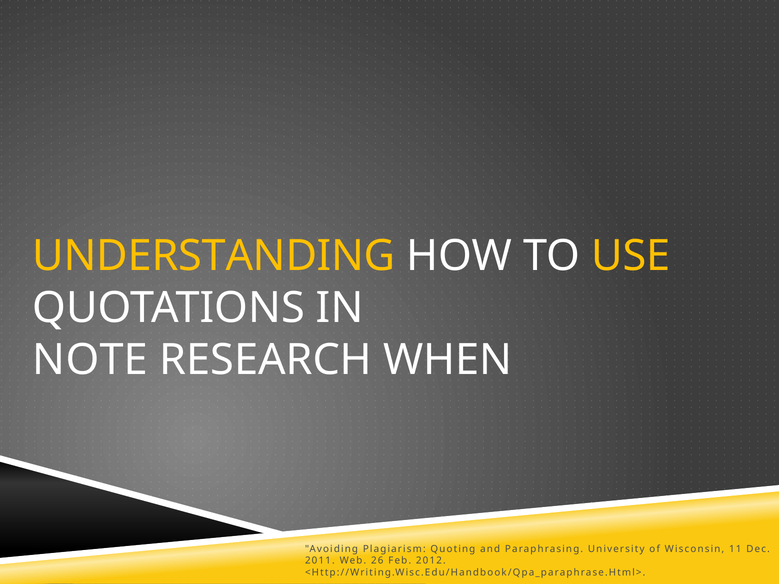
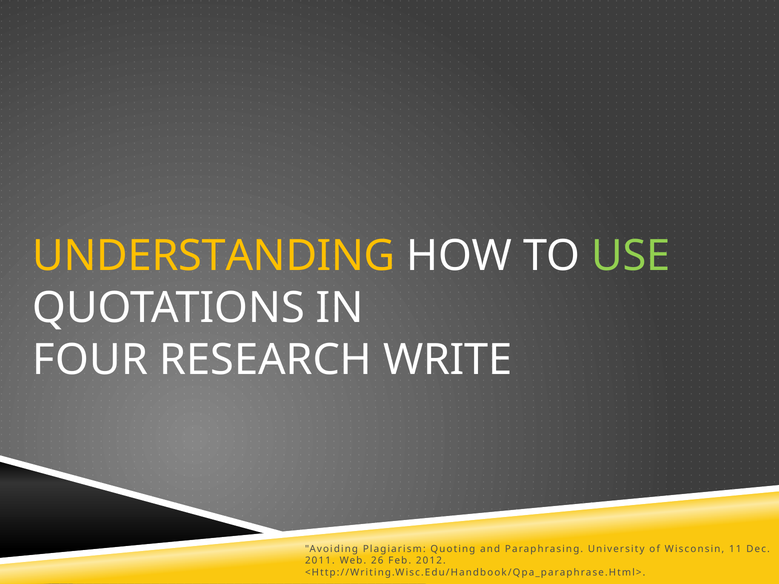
USE colour: yellow -> light green (631, 256)
NOTE: NOTE -> FOUR (90, 360)
WHEN: WHEN -> WRITE (448, 360)
